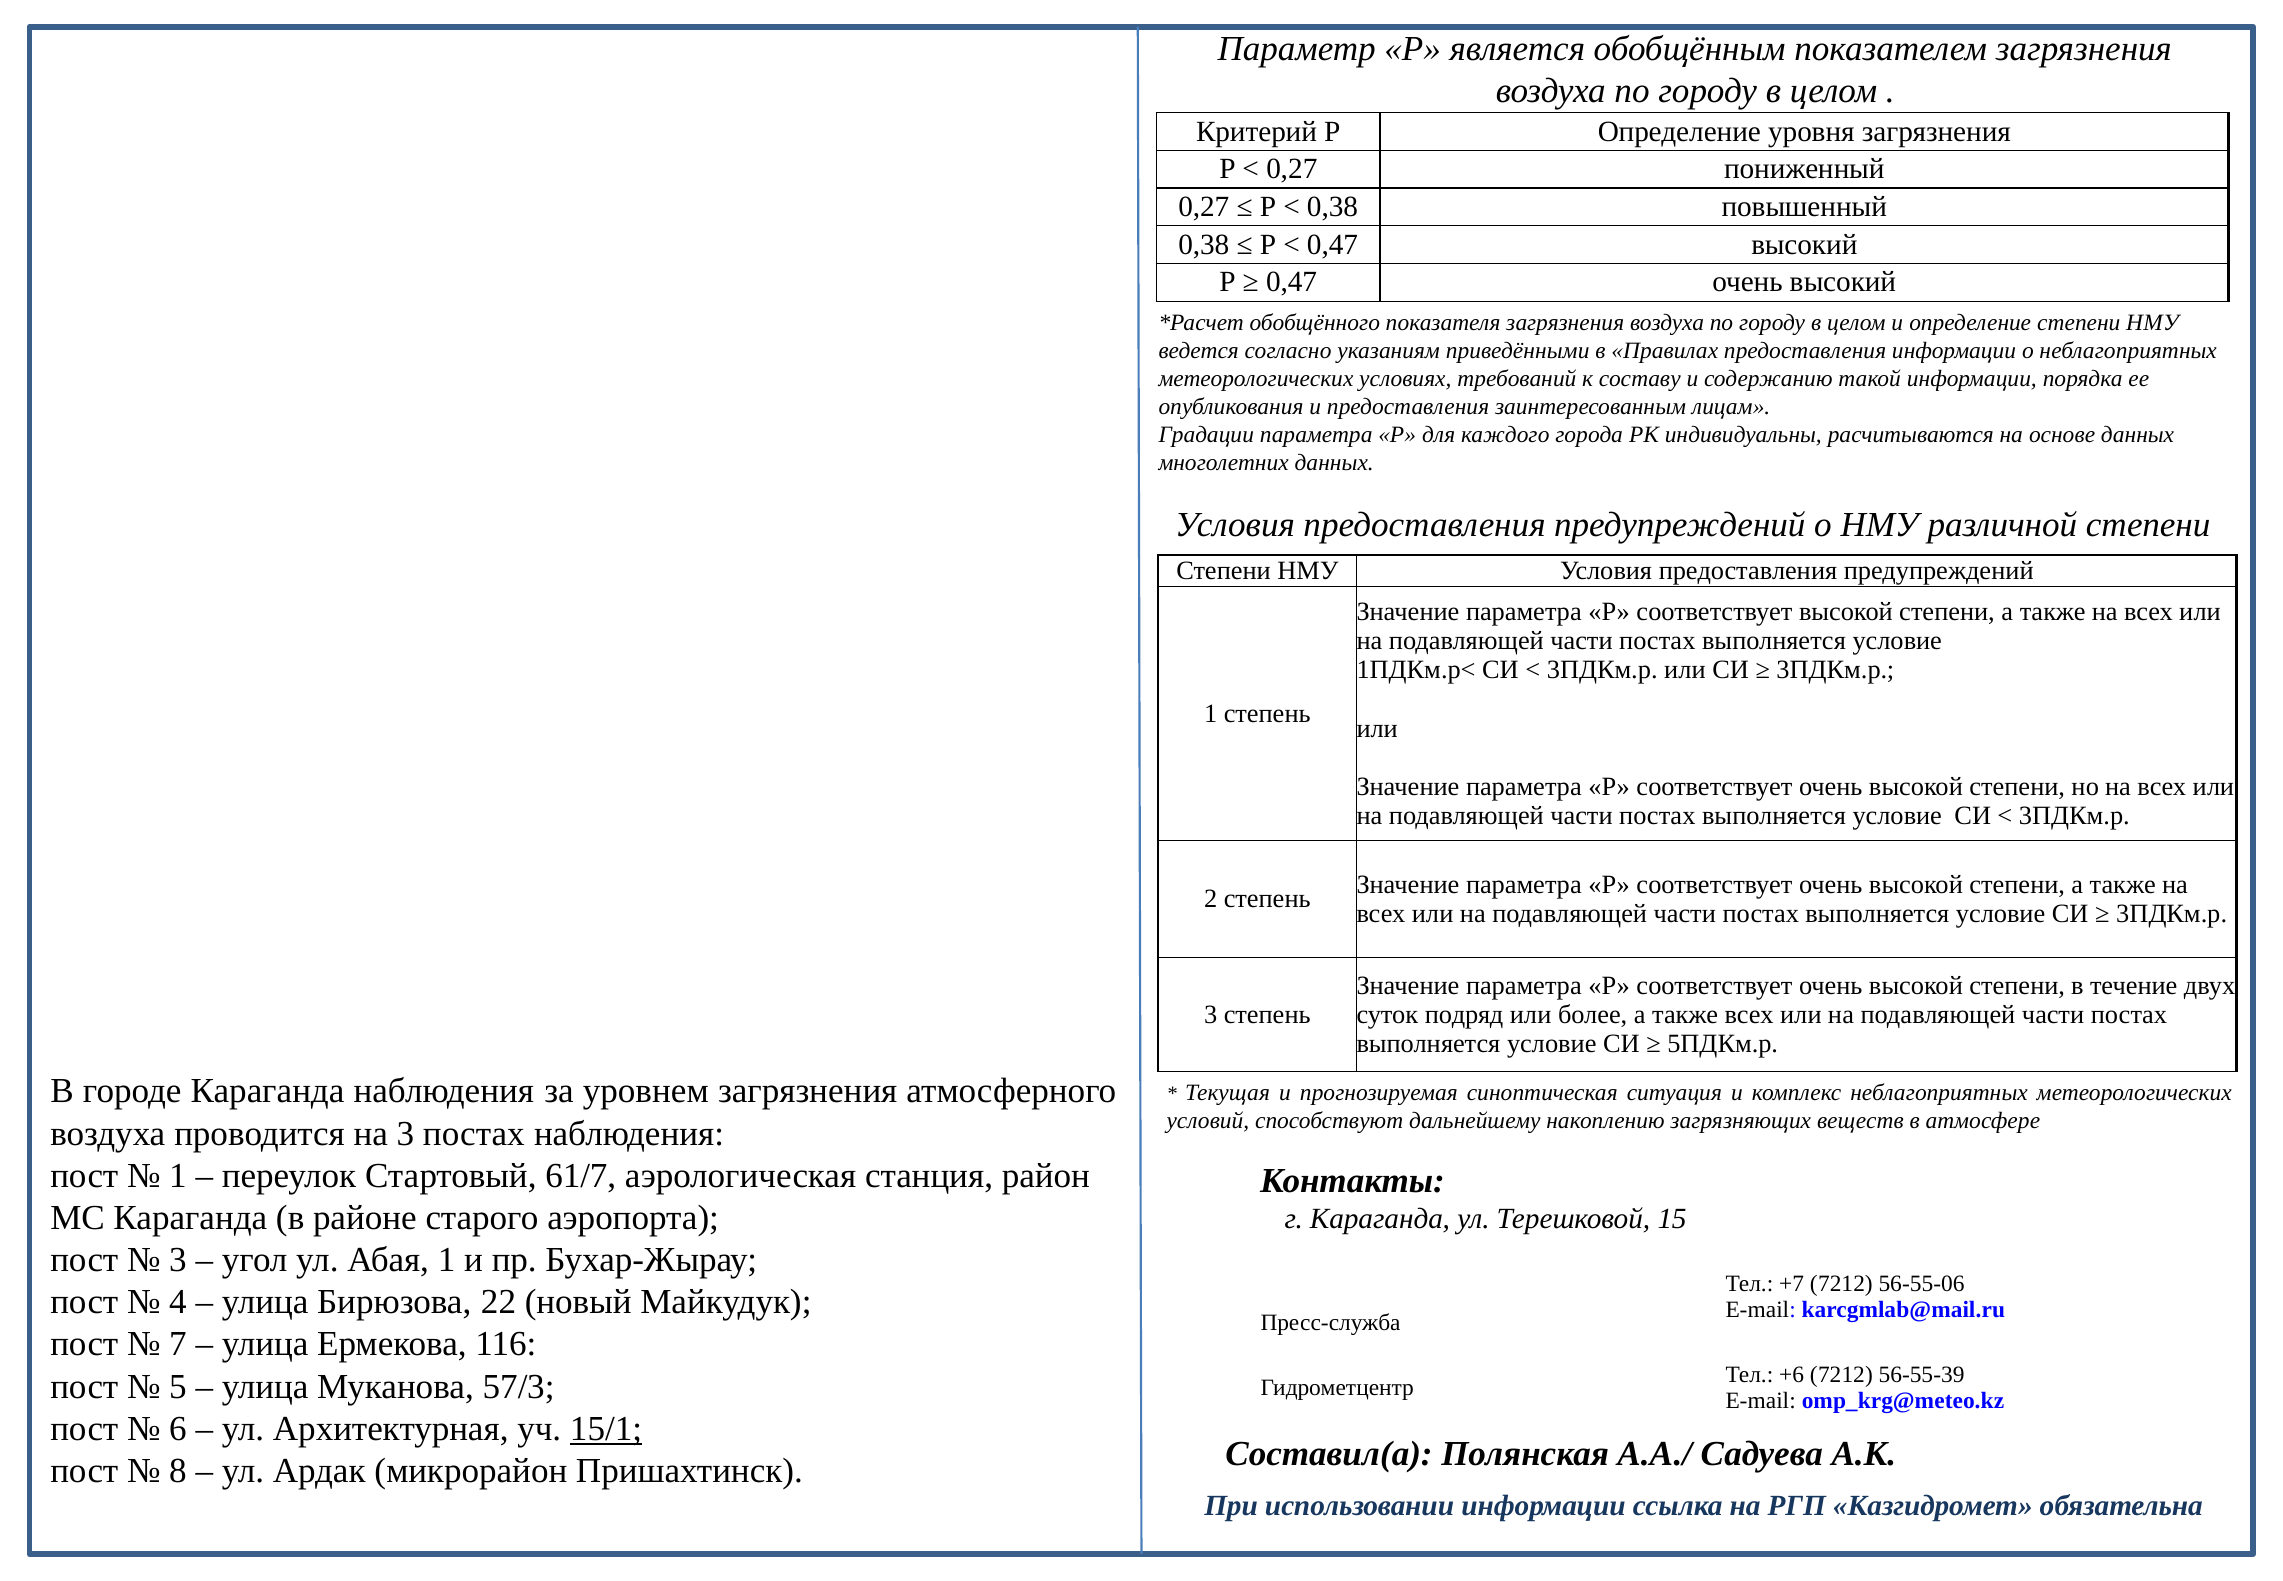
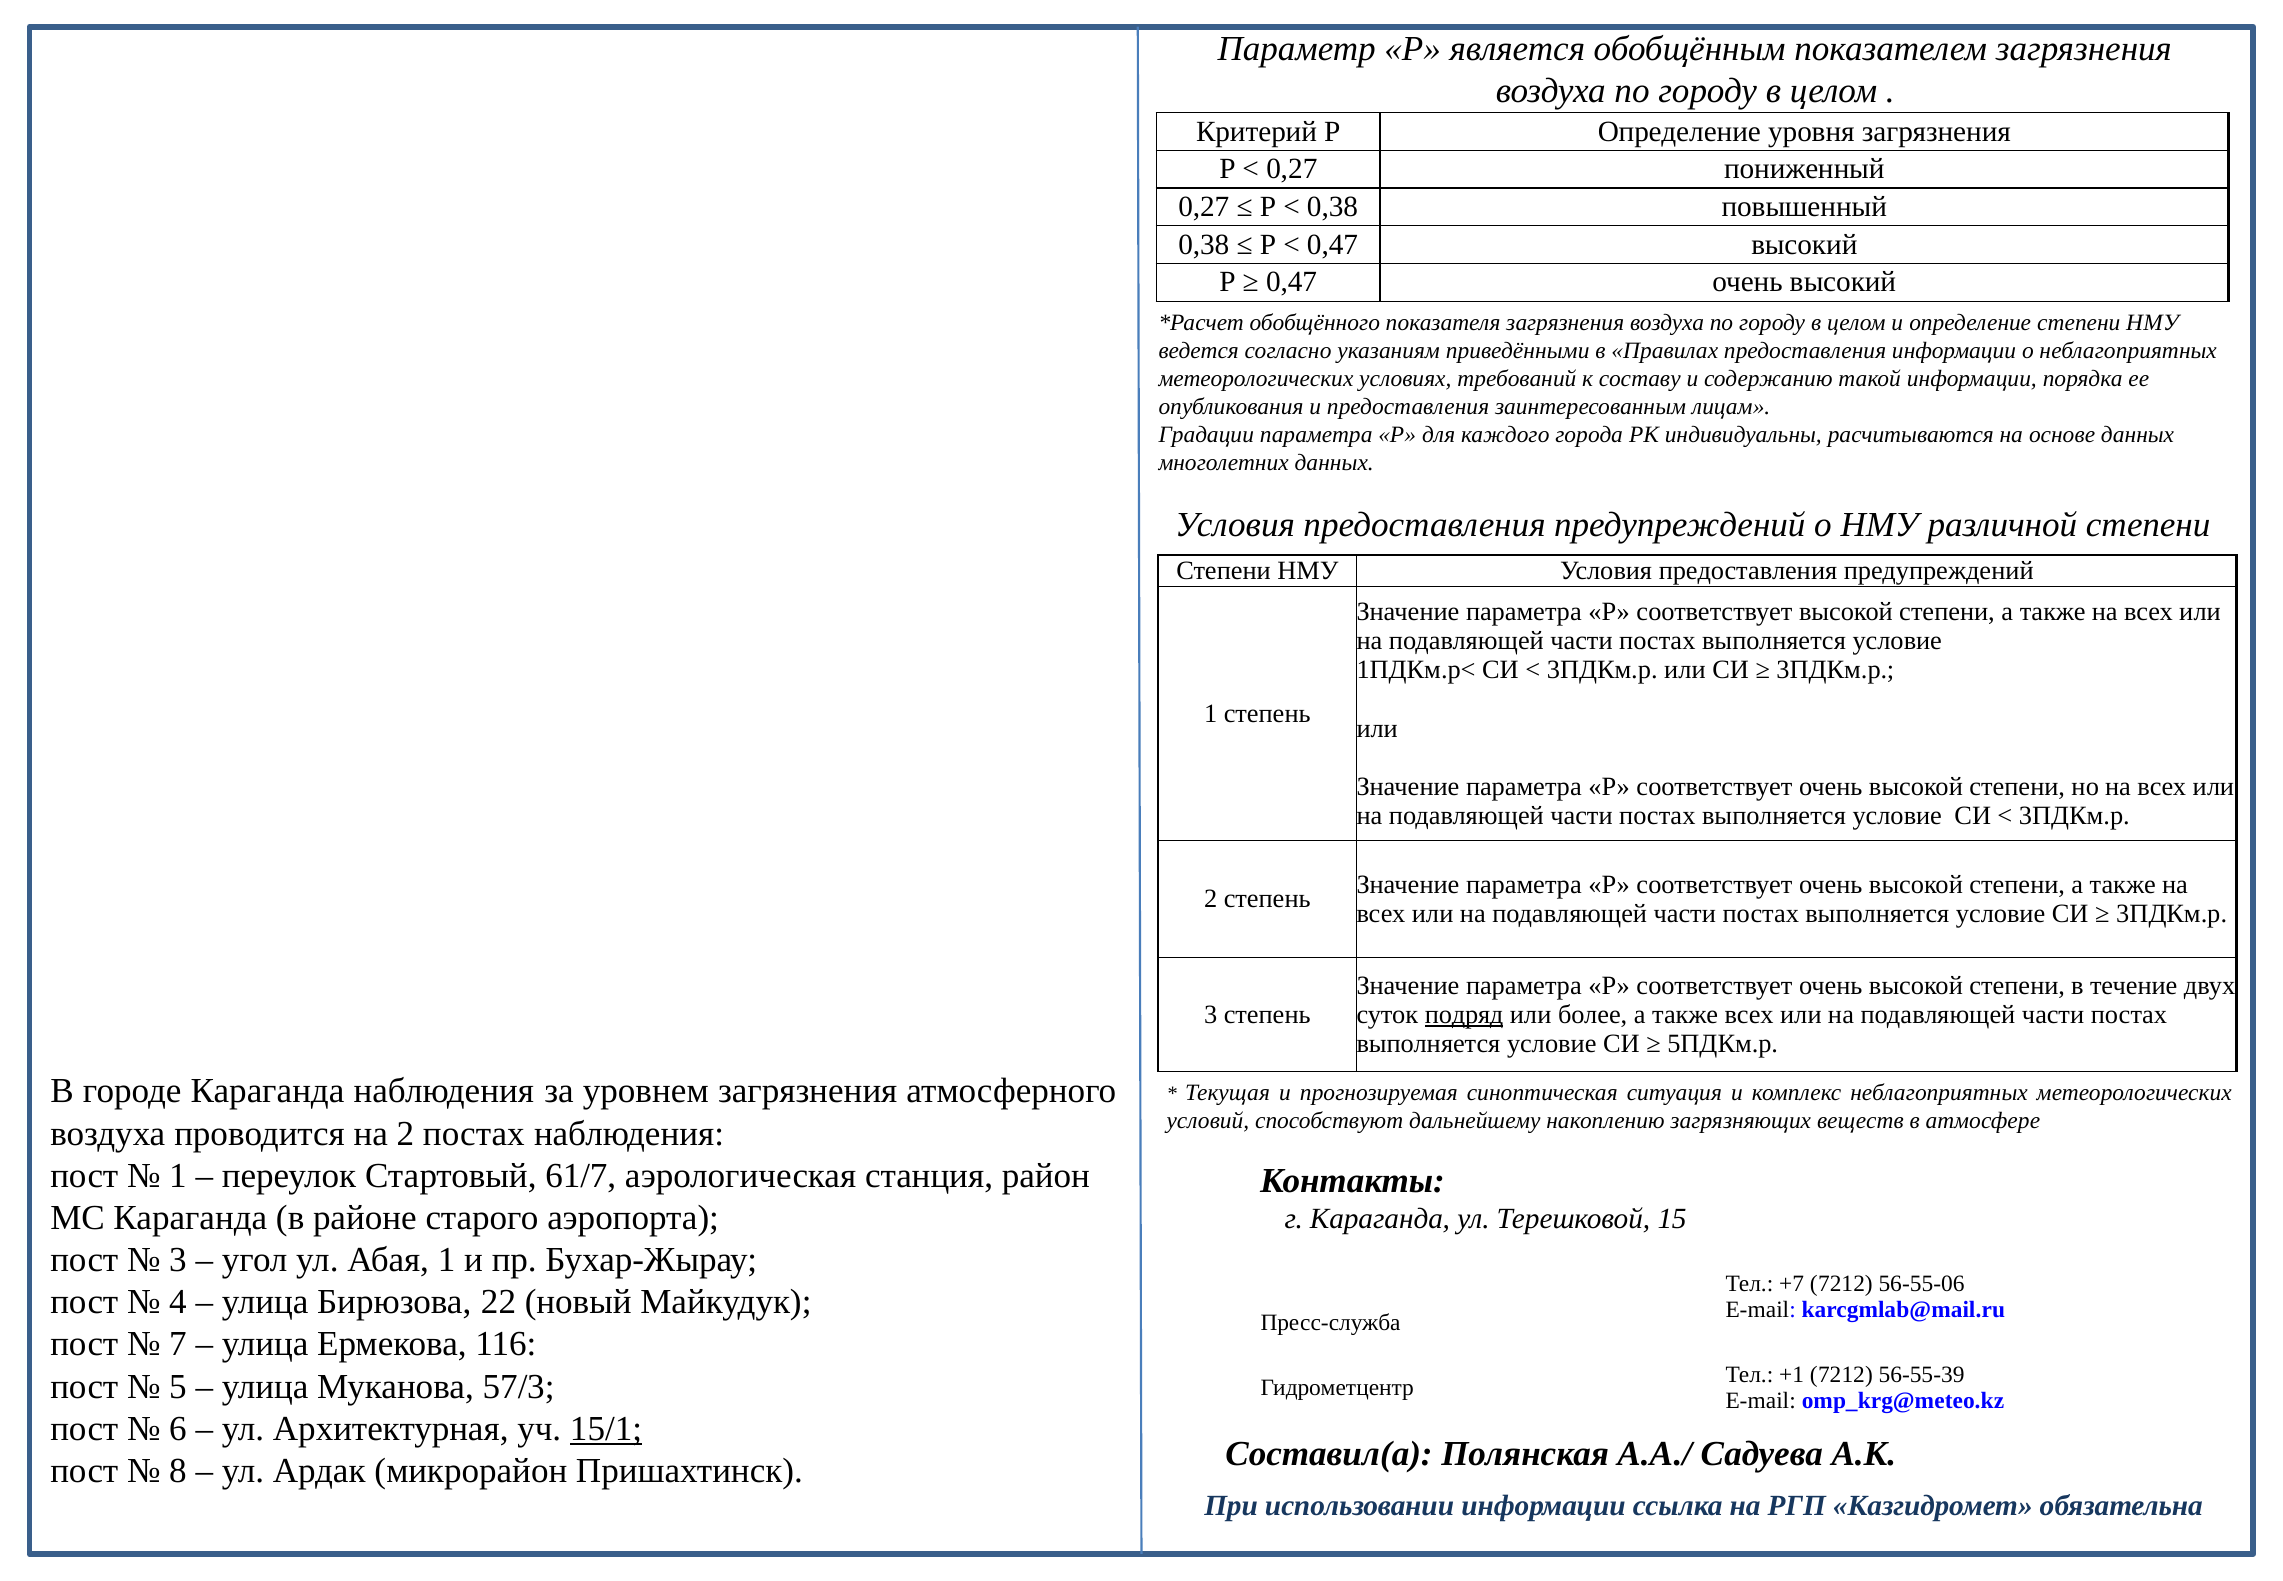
подряд underline: none -> present (1464, 1014)
на 3: 3 -> 2 (405, 1133)
+6: +6 -> +1 (1792, 1375)
